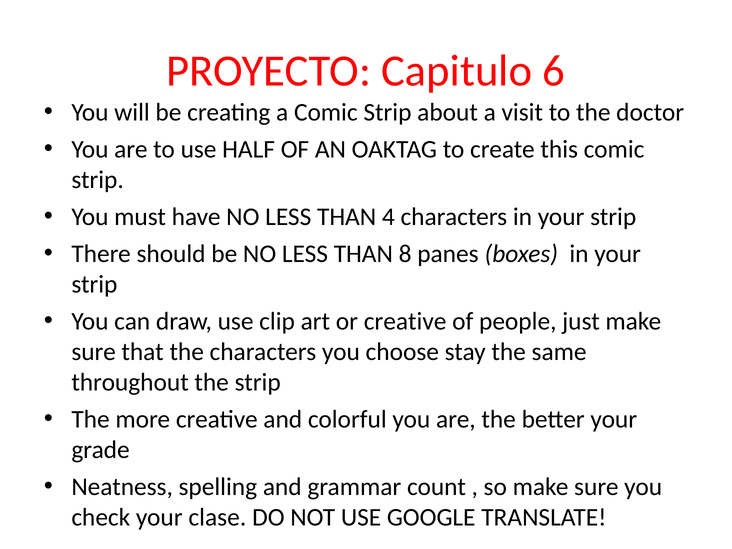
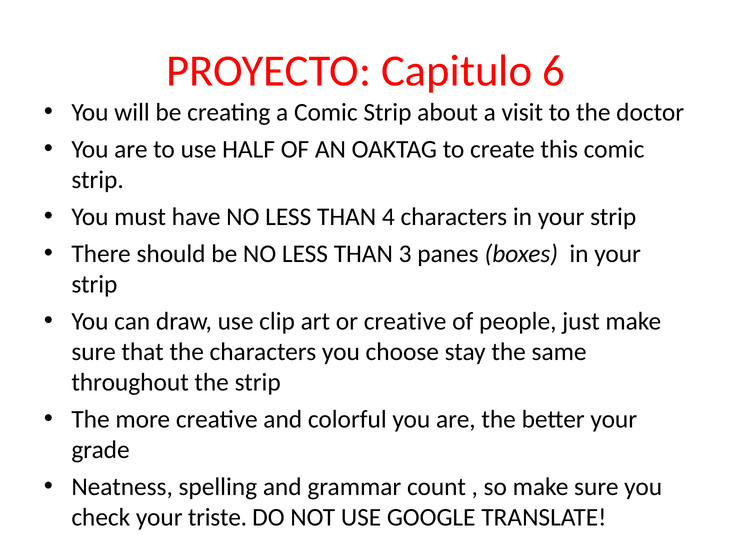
8: 8 -> 3 (405, 254)
clase: clase -> triste (218, 517)
